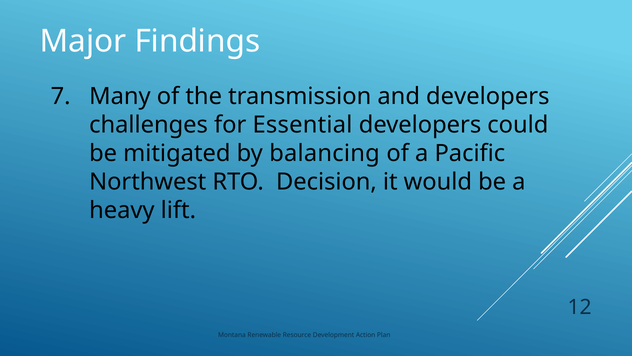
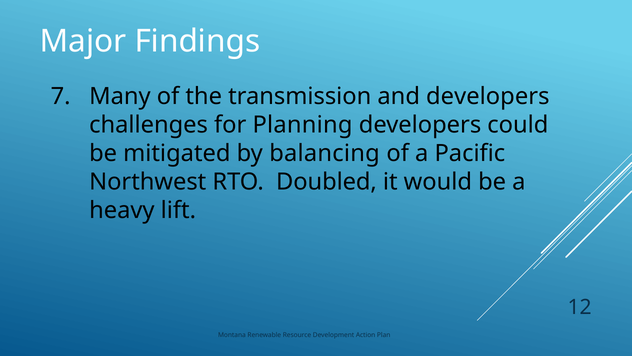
Essential: Essential -> Planning (303, 125)
Decision: Decision -> Doubled (326, 181)
